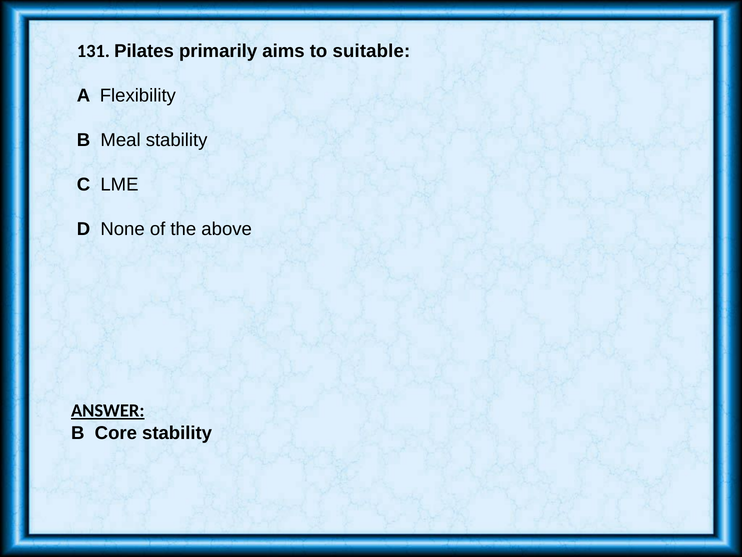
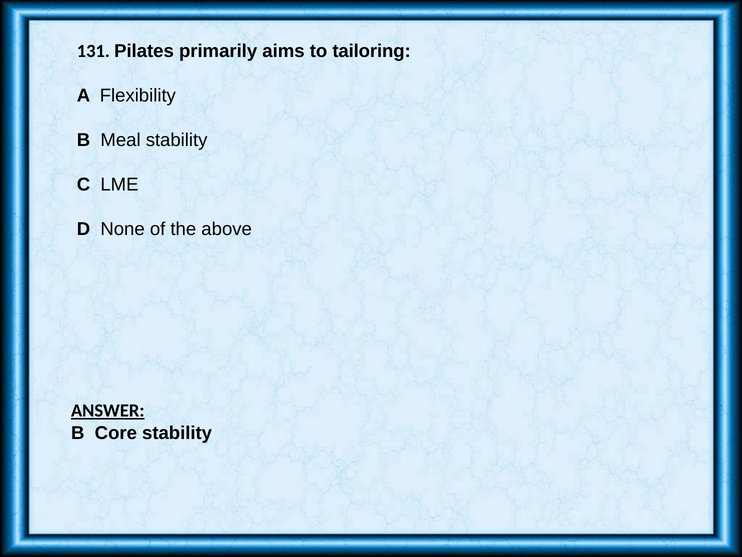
suitable: suitable -> tailoring (372, 51)
